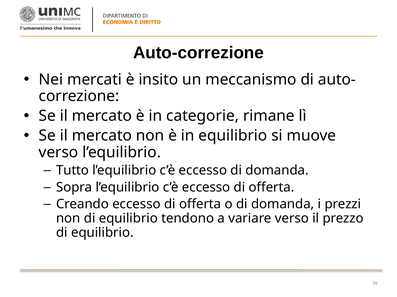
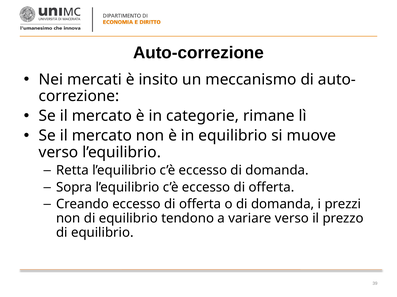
Tutto: Tutto -> Retta (72, 171)
